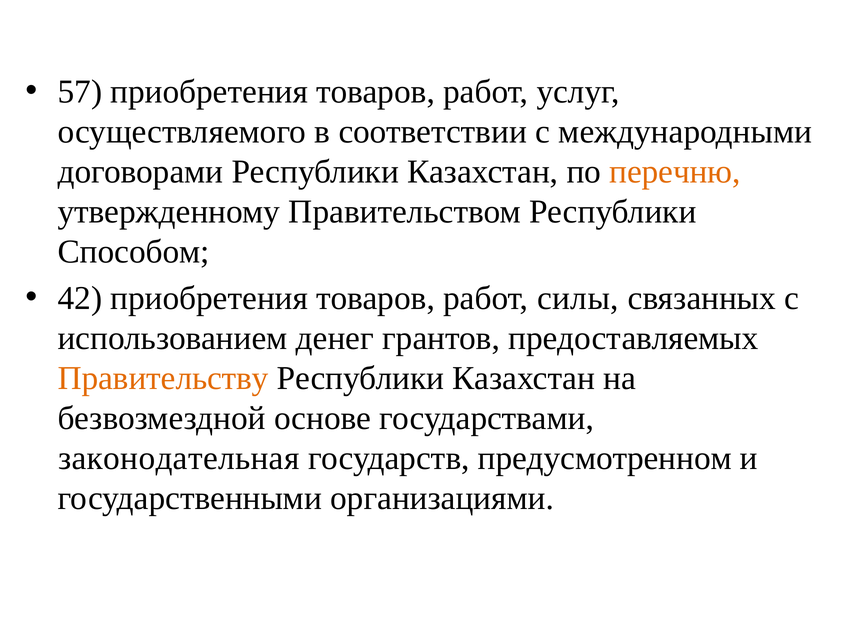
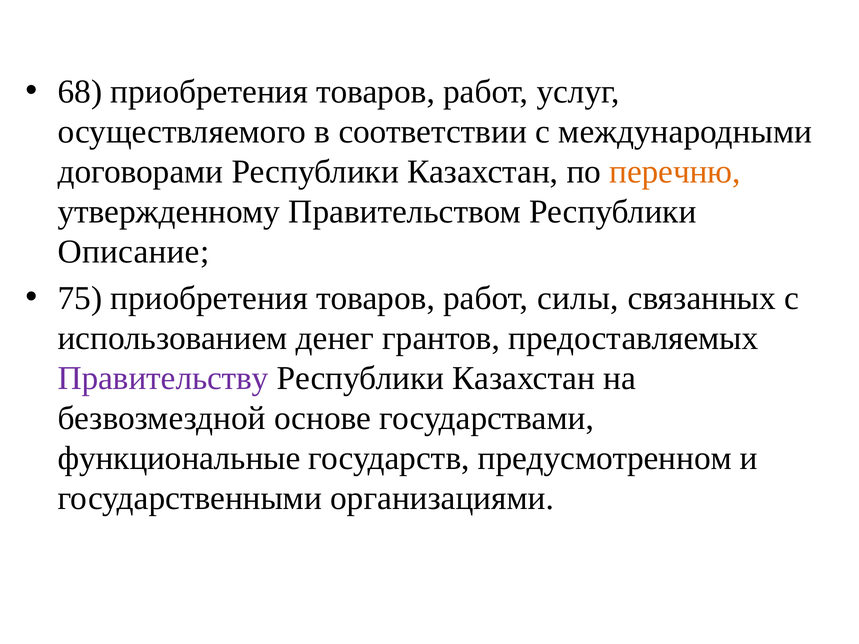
57: 57 -> 68 (80, 92)
Способом: Способом -> Описание (133, 252)
42: 42 -> 75 (80, 298)
Правительству colour: orange -> purple (163, 378)
законодательная: законодательная -> функциональные (179, 458)
